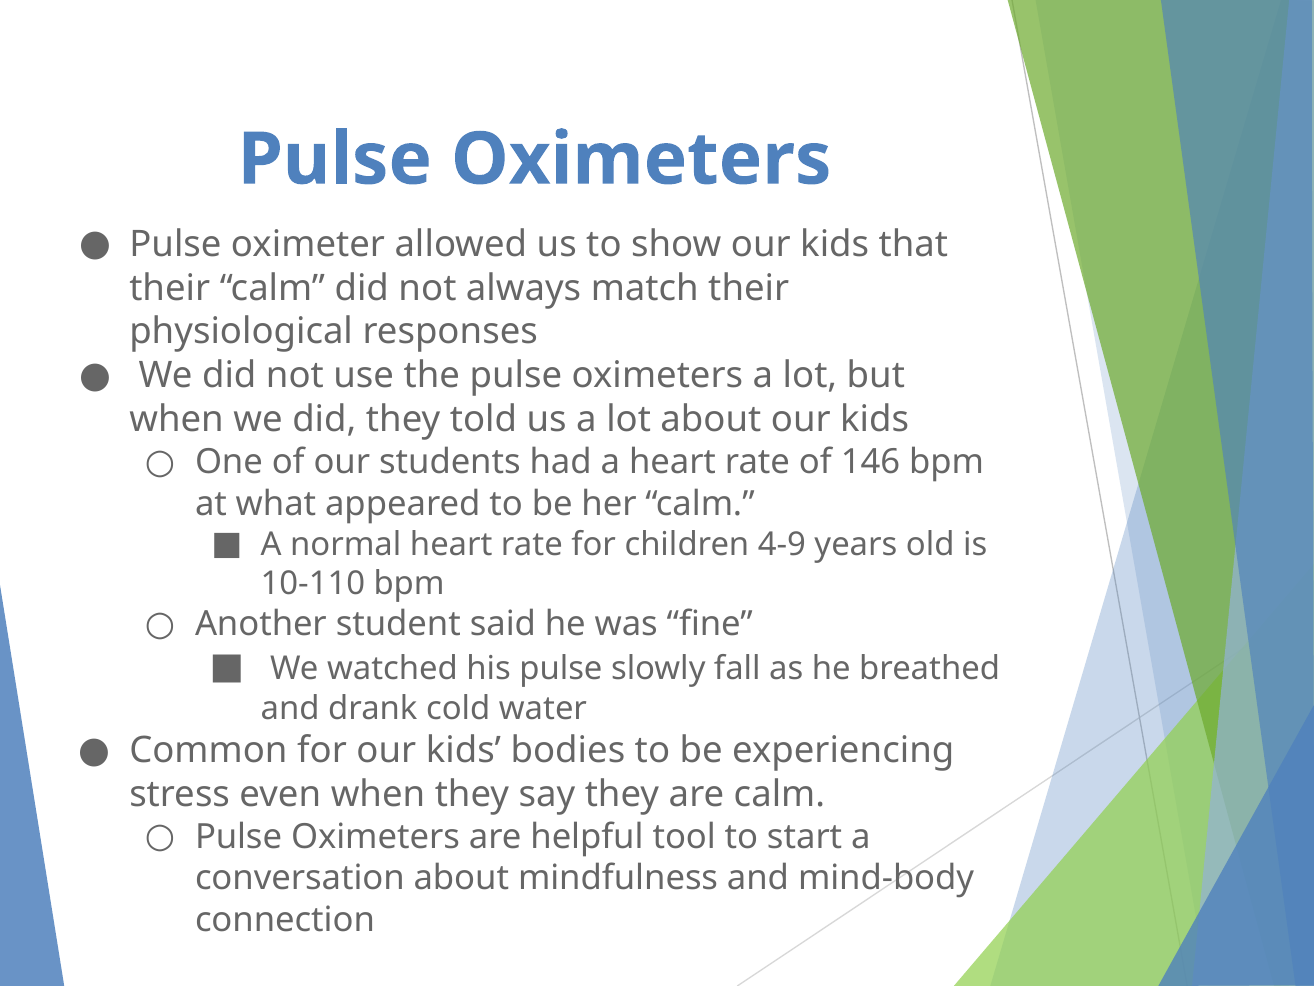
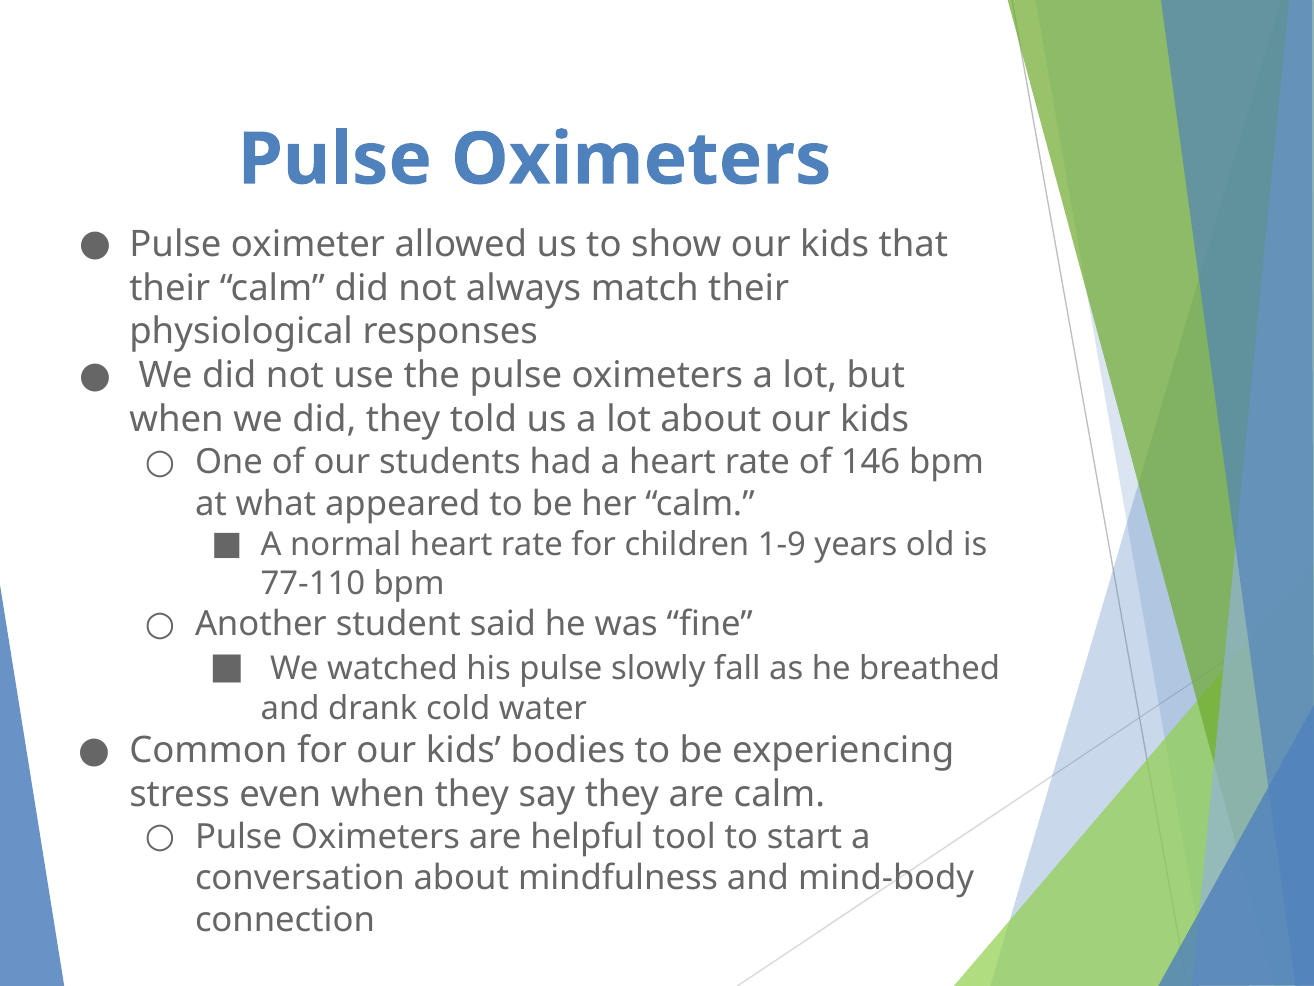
4-9: 4-9 -> 1-9 (782, 544)
10-110: 10-110 -> 77-110 (313, 583)
